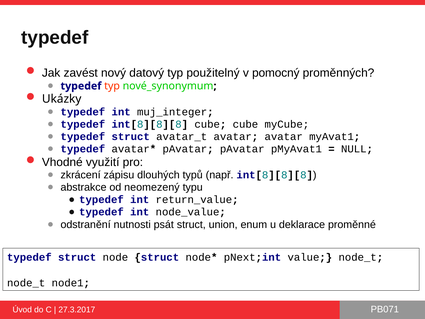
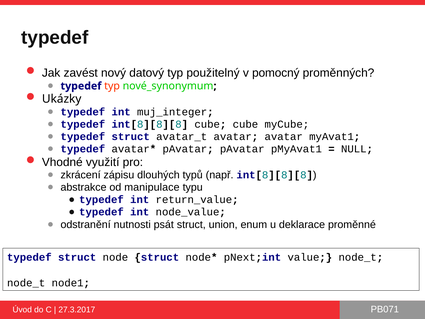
neomezený: neomezený -> manipulace (152, 187)
